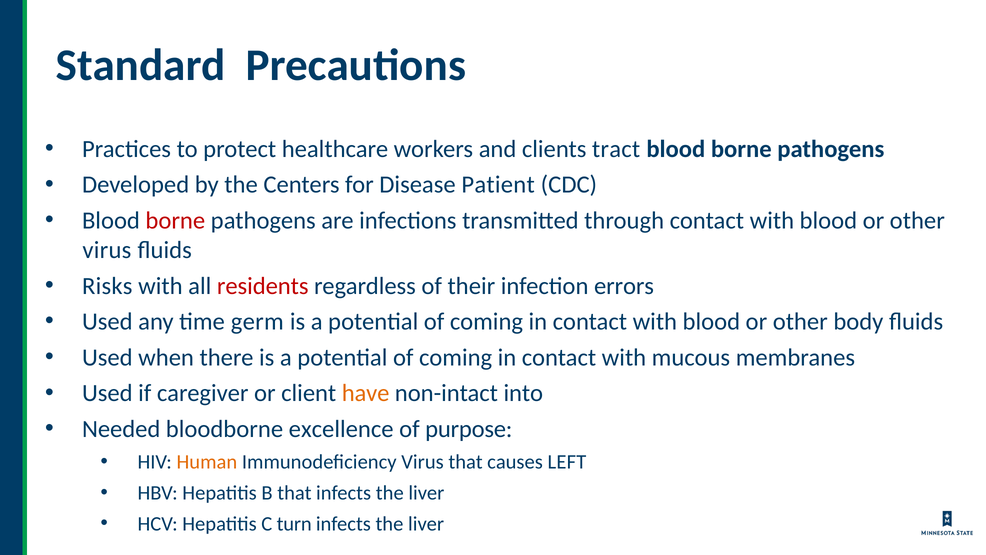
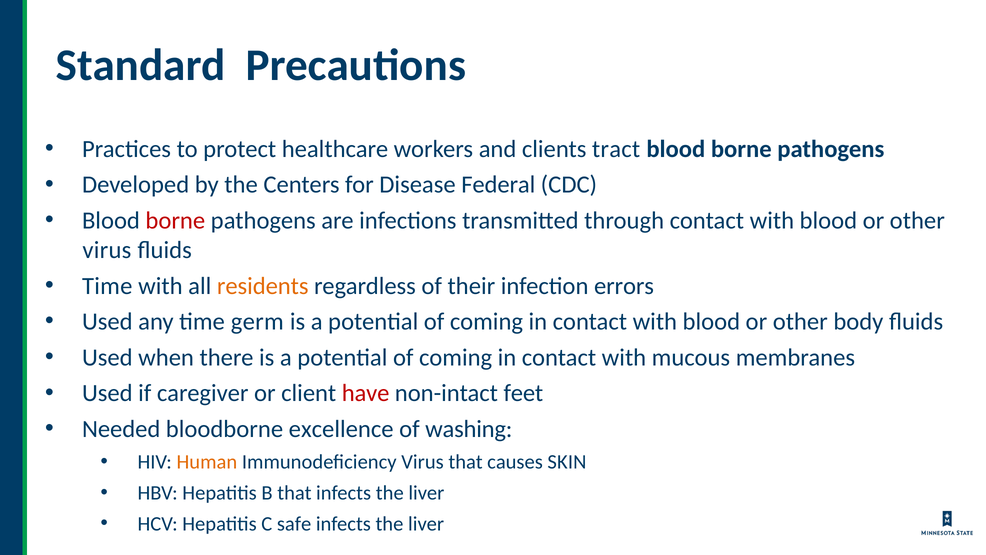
Patient: Patient -> Federal (498, 185)
Risks: Risks -> Time (107, 286)
residents colour: red -> orange (263, 286)
have colour: orange -> red (366, 393)
into: into -> feet (523, 393)
purpose: purpose -> washing (469, 429)
LEFT: LEFT -> SKIN (567, 462)
turn: turn -> safe (294, 523)
